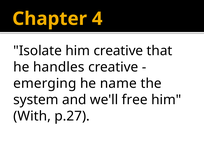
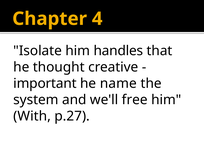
him creative: creative -> handles (118, 51)
handles: handles -> thought (59, 67)
emerging: emerging -> important (45, 83)
